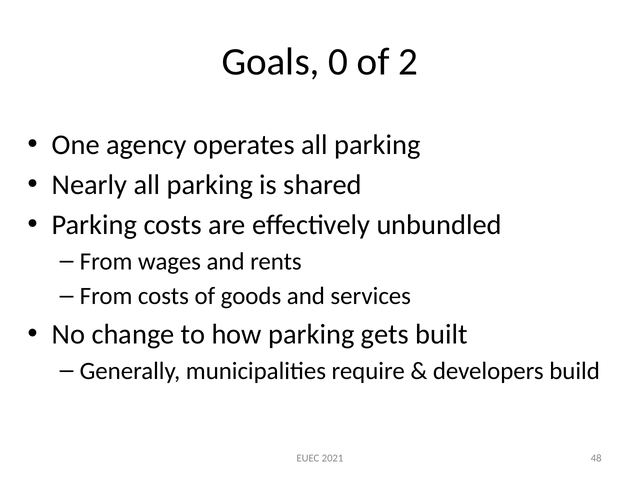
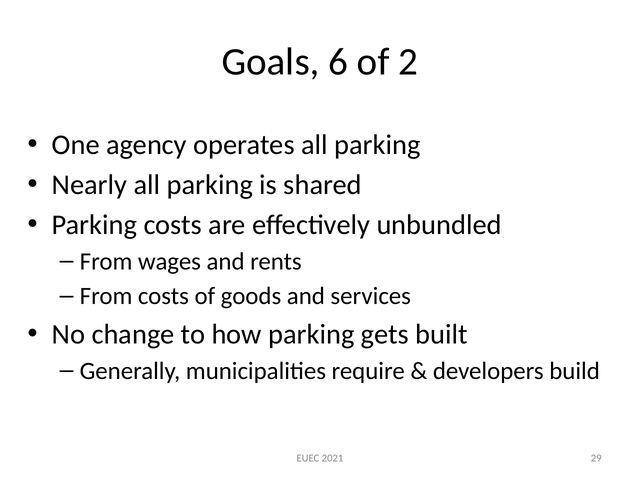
0: 0 -> 6 (338, 62)
48: 48 -> 29 (596, 458)
